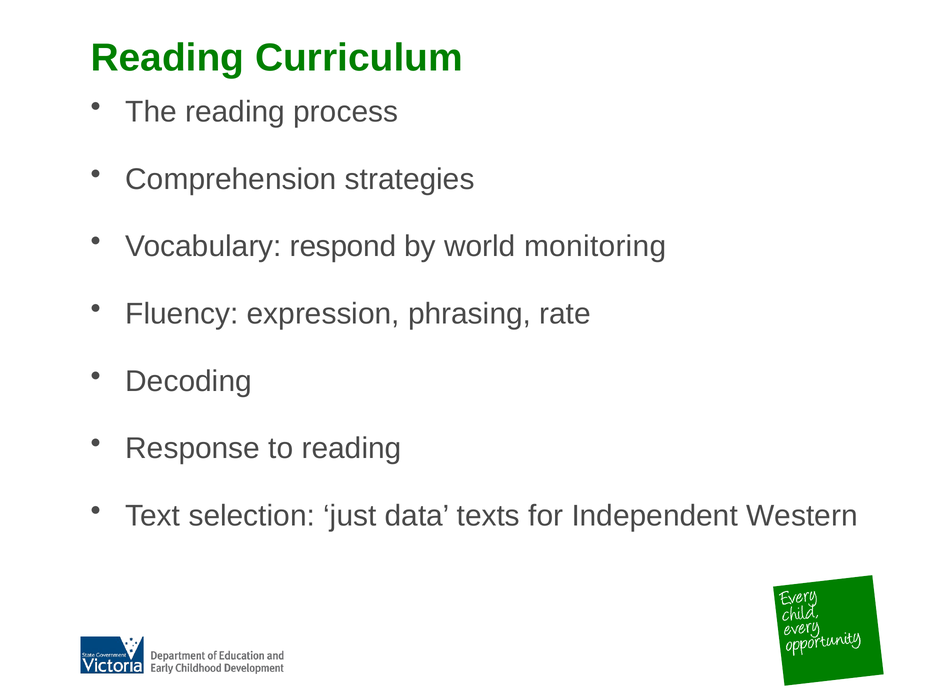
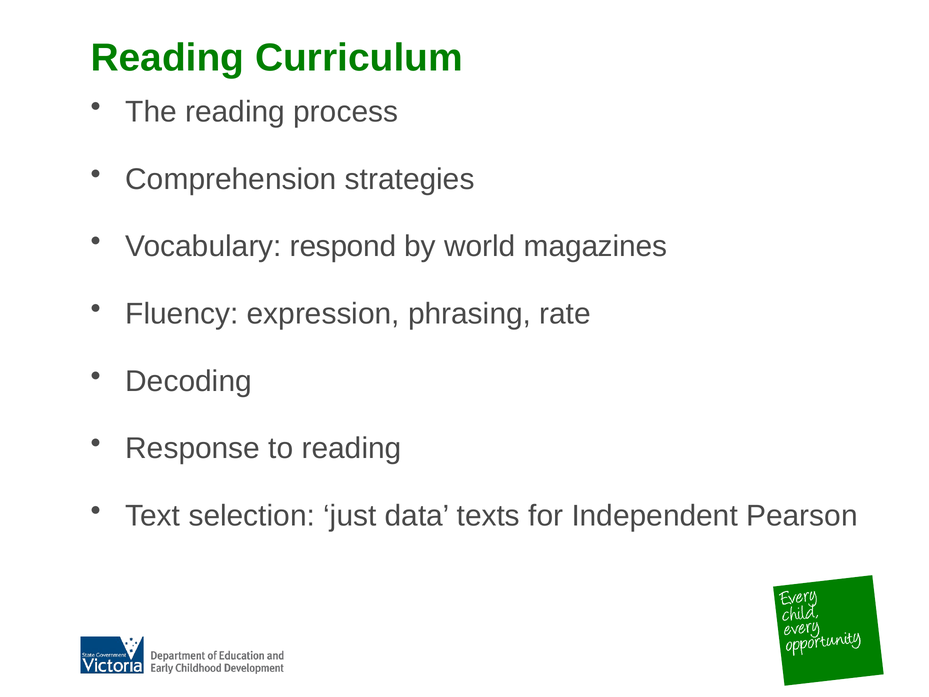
monitoring: monitoring -> magazines (595, 246)
Western: Western -> Pearson (802, 516)
